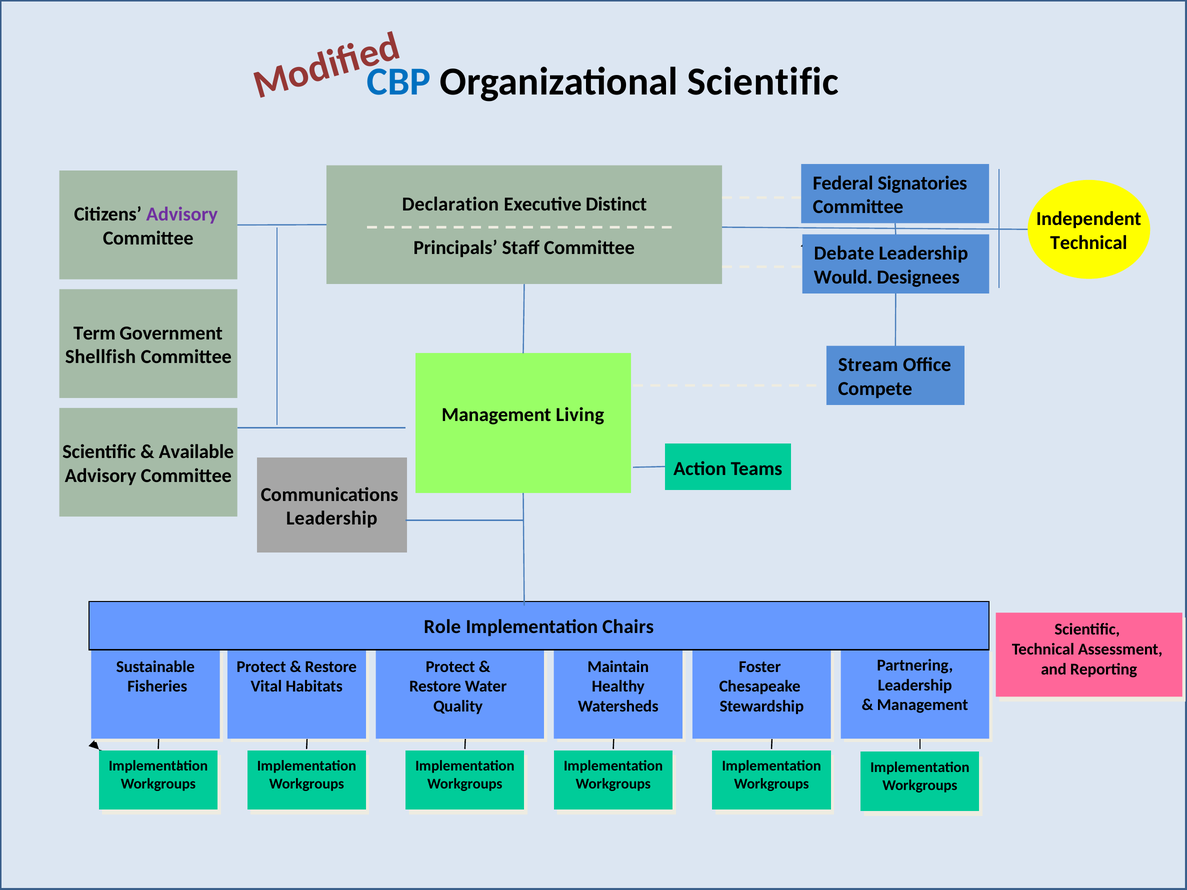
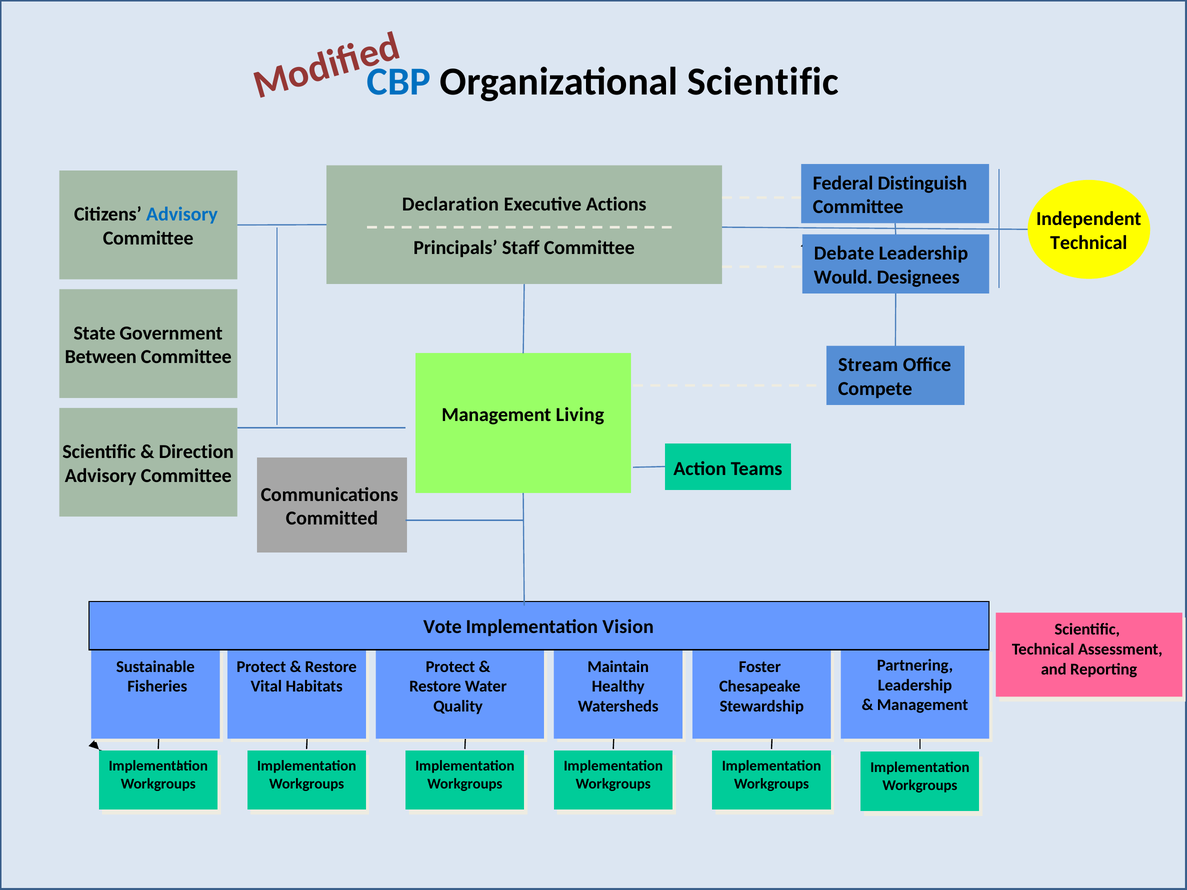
Signatories: Signatories -> Distinguish (922, 183)
Distinct: Distinct -> Actions (616, 204)
Advisory colour: purple -> blue (182, 215)
Term: Term -> State (95, 333)
Shellfish: Shellfish -> Between (101, 357)
Available: Available -> Direction (196, 452)
Leadership: Leadership -> Committed (332, 518)
Role: Role -> Vote (443, 627)
Chairs: Chairs -> Vision (628, 627)
